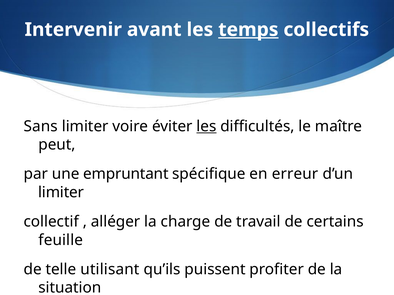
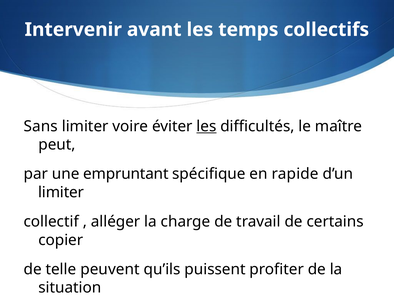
temps underline: present -> none (248, 30)
erreur: erreur -> rapide (295, 174)
feuille: feuille -> copier (61, 240)
utilisant: utilisant -> peuvent (110, 270)
